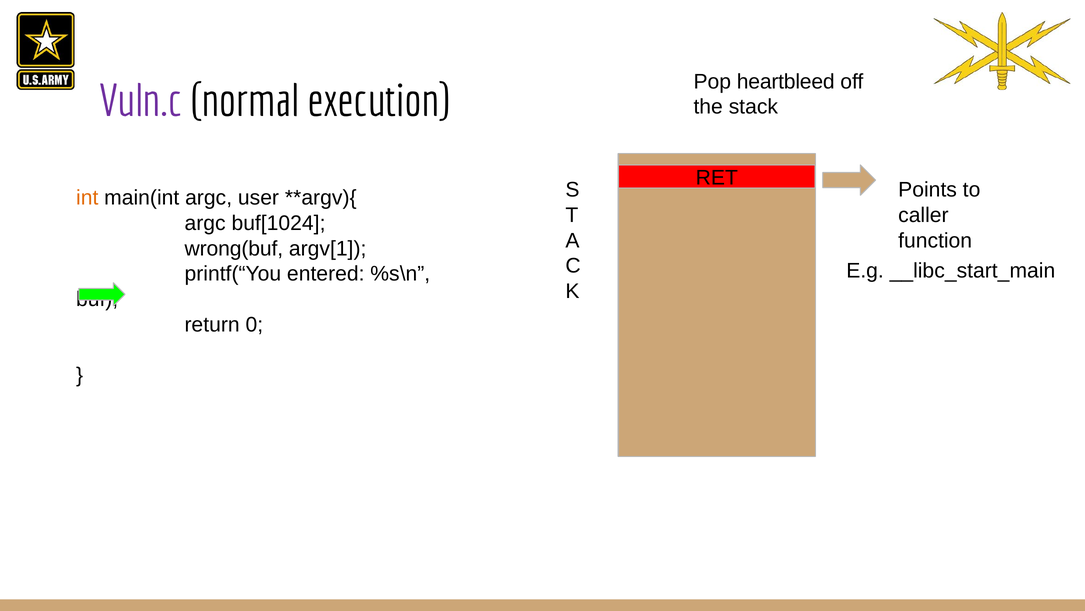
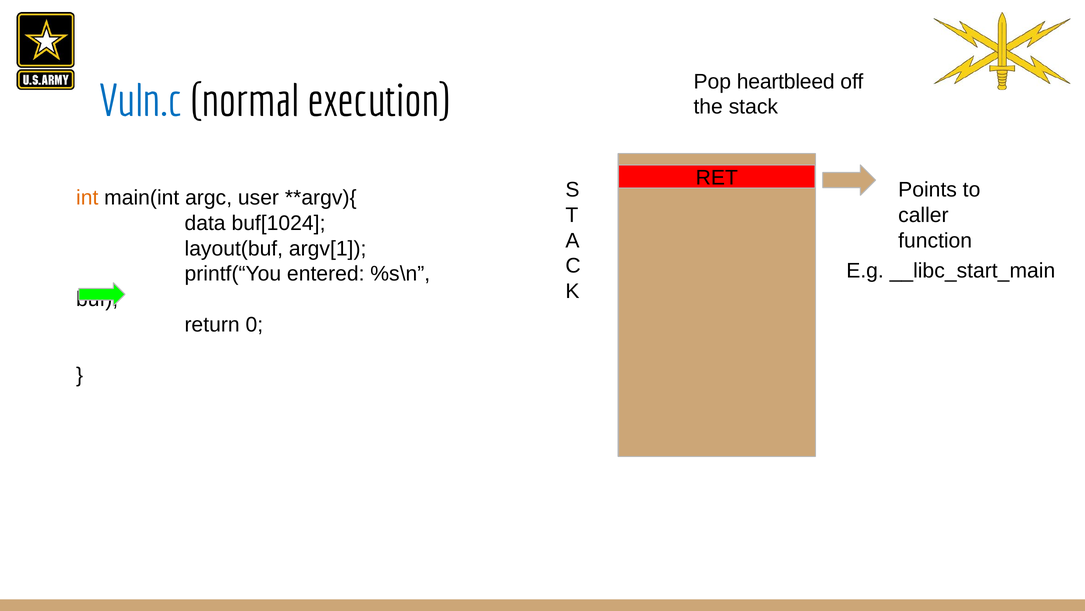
Vuln.c colour: purple -> blue (141, 101)
argc: argc -> data (205, 223)
wrong(buf: wrong(buf -> layout(buf (234, 248)
